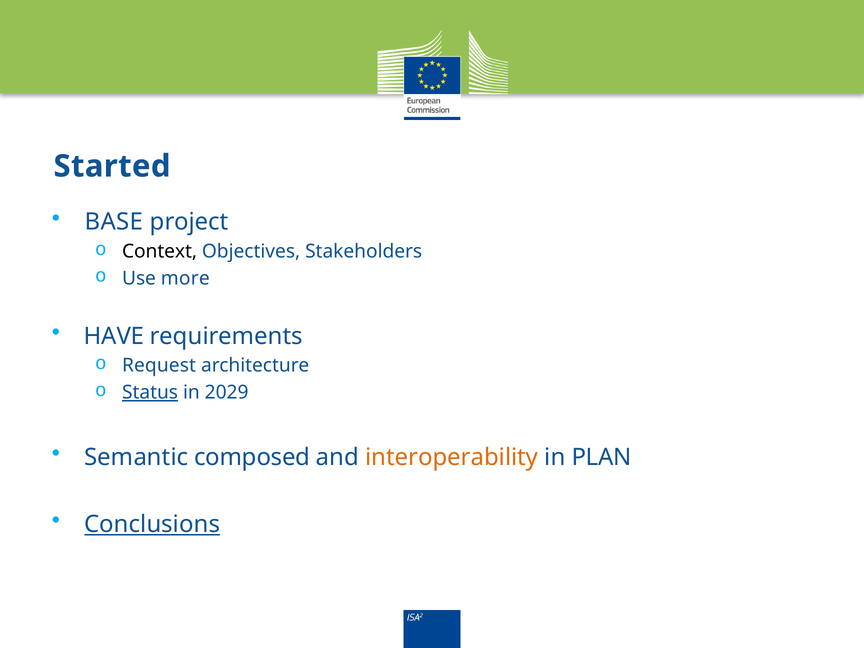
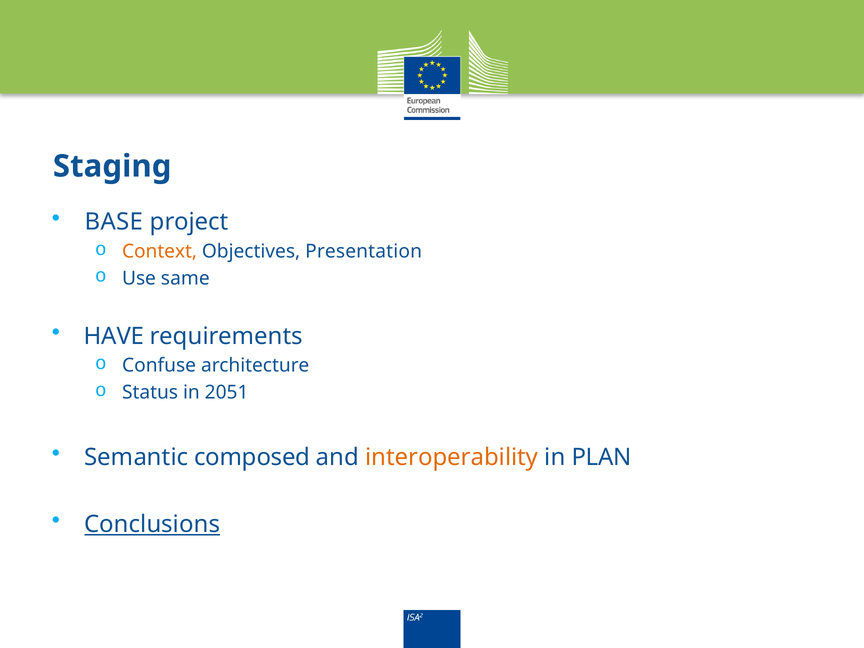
Started: Started -> Staging (112, 166)
Context colour: black -> orange (160, 251)
Stakeholders: Stakeholders -> Presentation (364, 251)
more: more -> same (185, 278)
Request: Request -> Confuse (159, 366)
Status underline: present -> none (150, 392)
2029: 2029 -> 2051 (227, 392)
